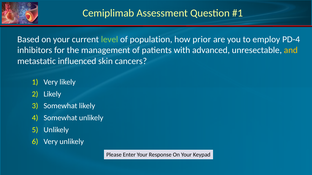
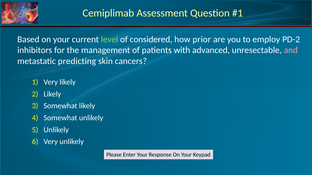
population: population -> considered (151, 39)
PD-4: PD-4 -> PD-2 (291, 39)
and colour: yellow -> pink (291, 50)
influenced: influenced -> predicting (77, 61)
